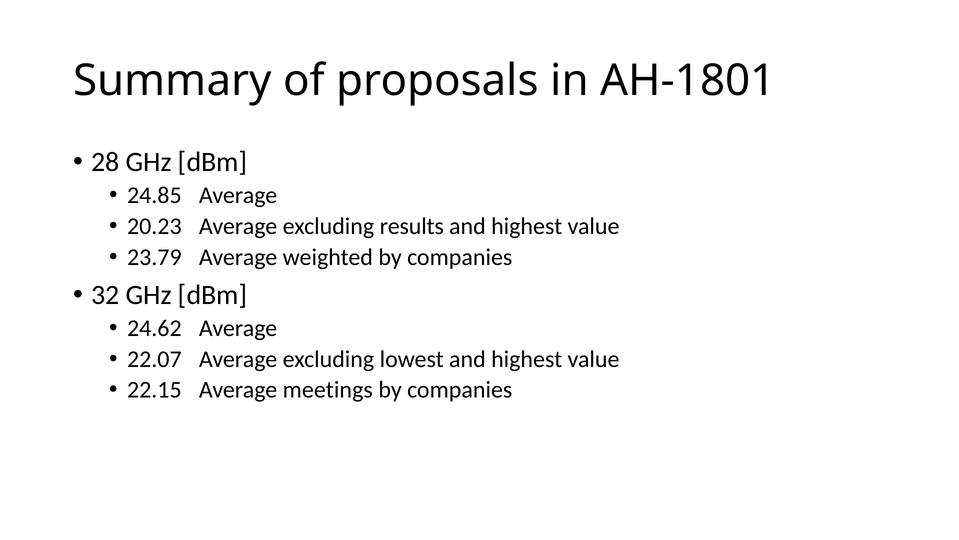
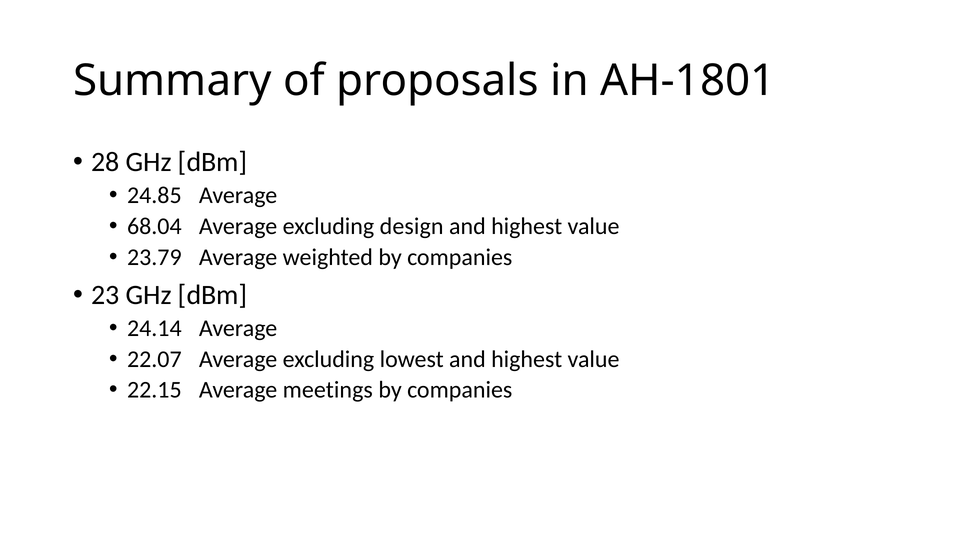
20.23: 20.23 -> 68.04 (154, 226)
results: results -> design (412, 226)
32: 32 -> 23 (105, 295)
24.62: 24.62 -> 24.14 (154, 328)
